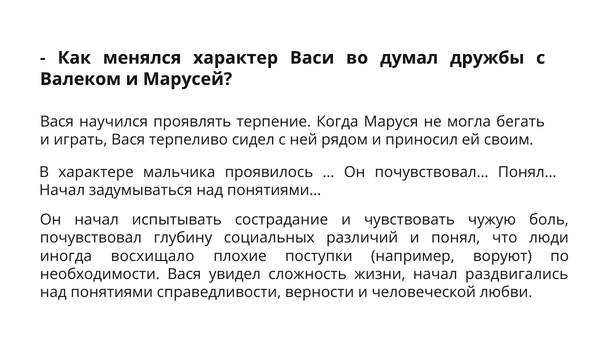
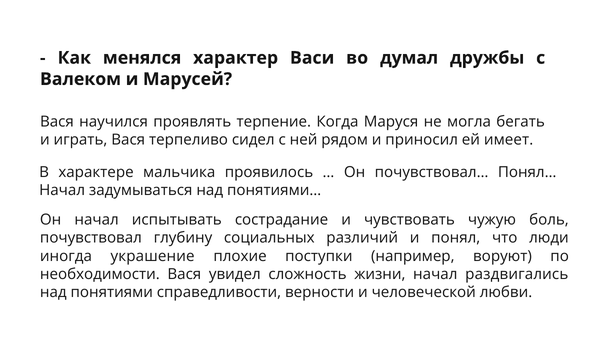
своим: своим -> имеет (509, 140)
восхищало: восхищало -> украшение (153, 256)
